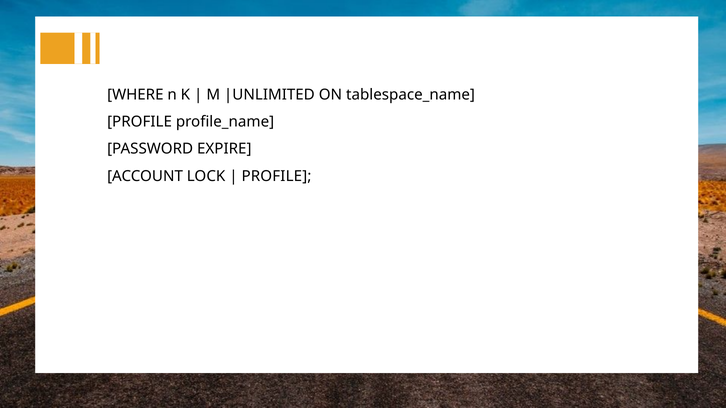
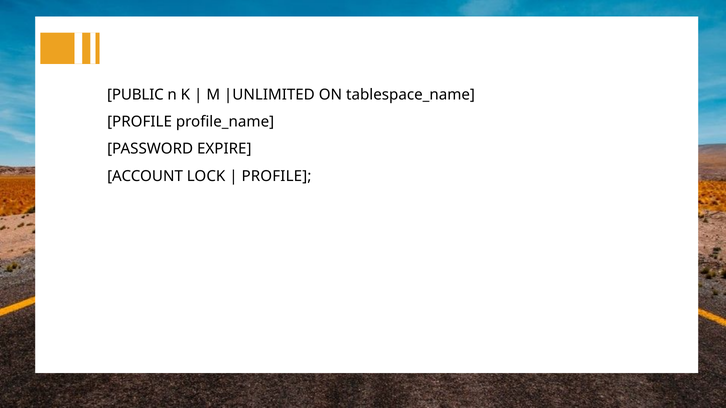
WHERE: WHERE -> PUBLIC (135, 95)
